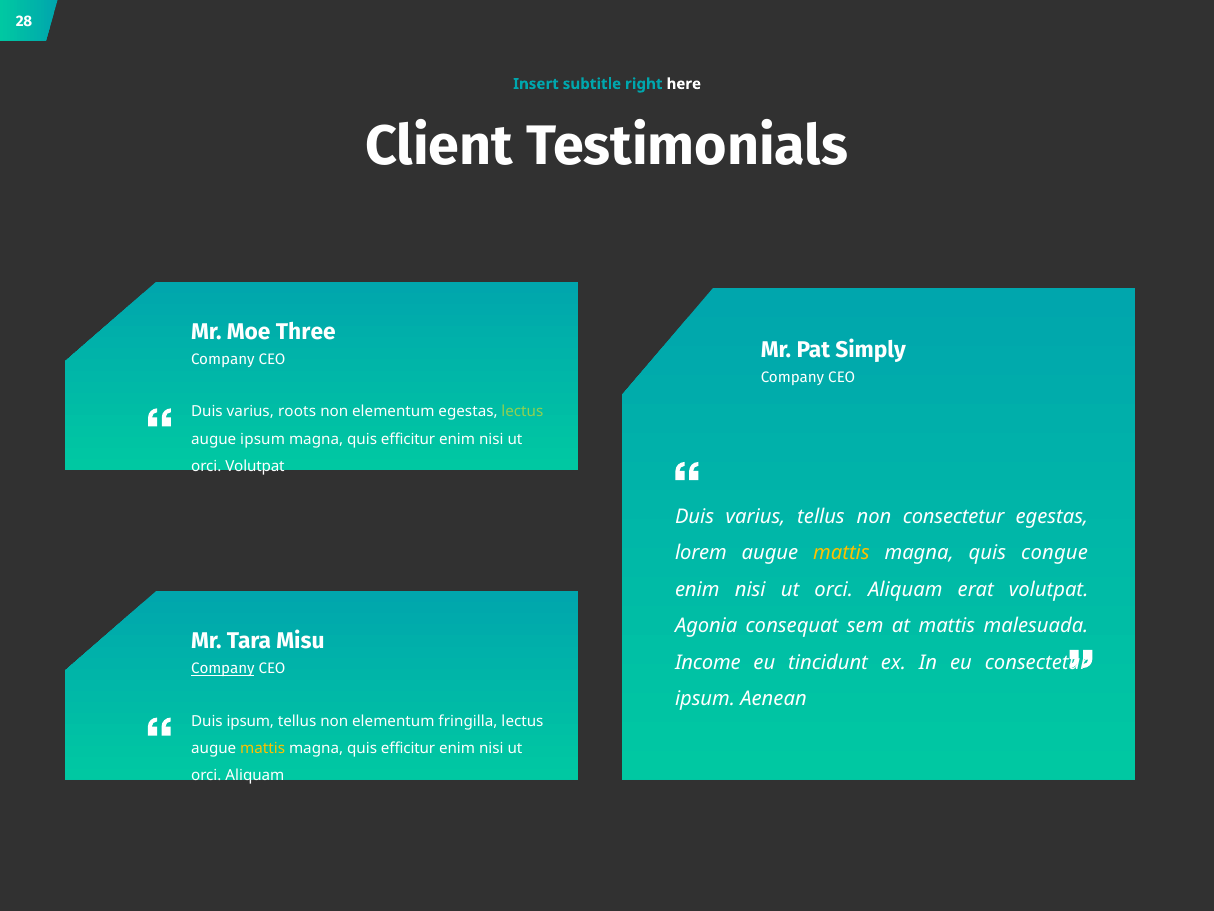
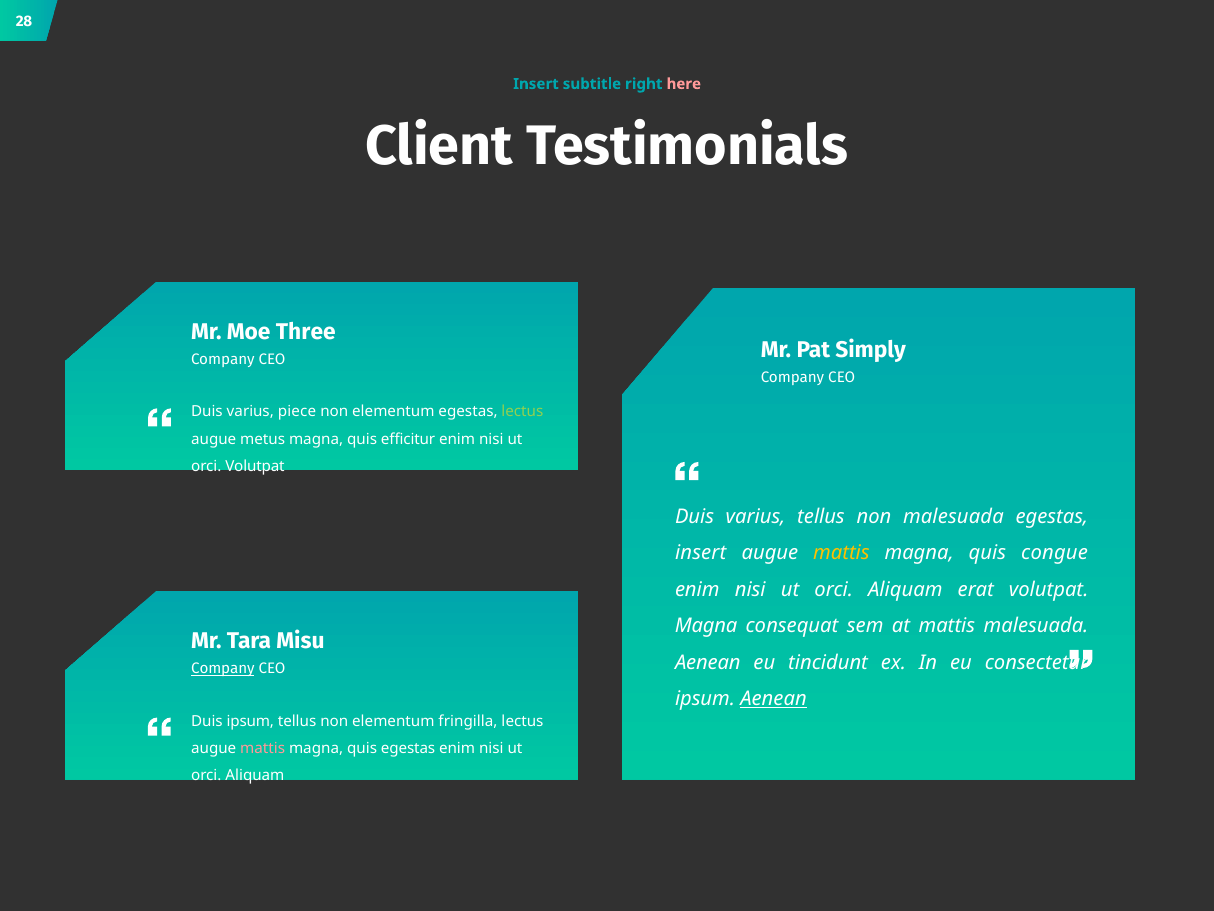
here colour: white -> pink (684, 84)
roots: roots -> piece (297, 412)
augue ipsum: ipsum -> metus (263, 439)
non consectetur: consectetur -> malesuada (953, 516)
lorem: lorem -> insert (701, 553)
Agonia: Agonia -> Magna (706, 626)
Income: Income -> Aenean (708, 662)
Aenean underline: none -> present (774, 699)
mattis colour: yellow -> pink (263, 748)
efficitur: efficitur -> egestas (408, 748)
